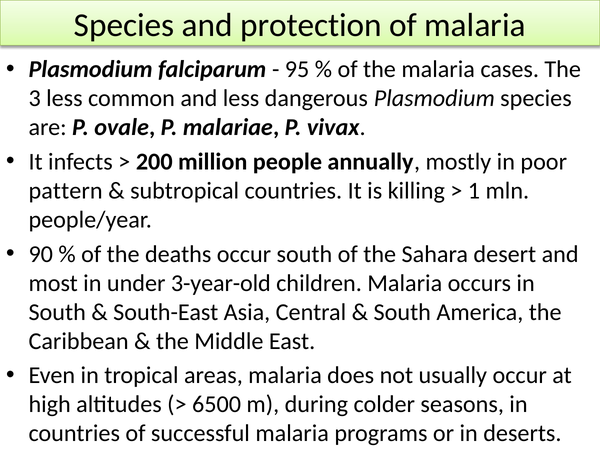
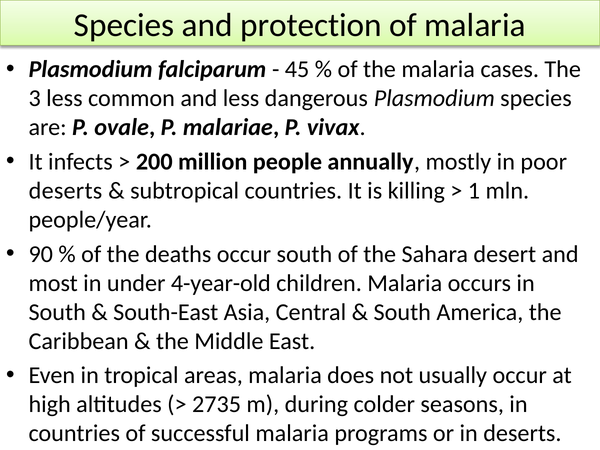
95: 95 -> 45 (297, 69)
pattern: pattern -> deserts (66, 191)
3-year-old: 3-year-old -> 4-year-old (221, 283)
6500: 6500 -> 2735 (217, 404)
